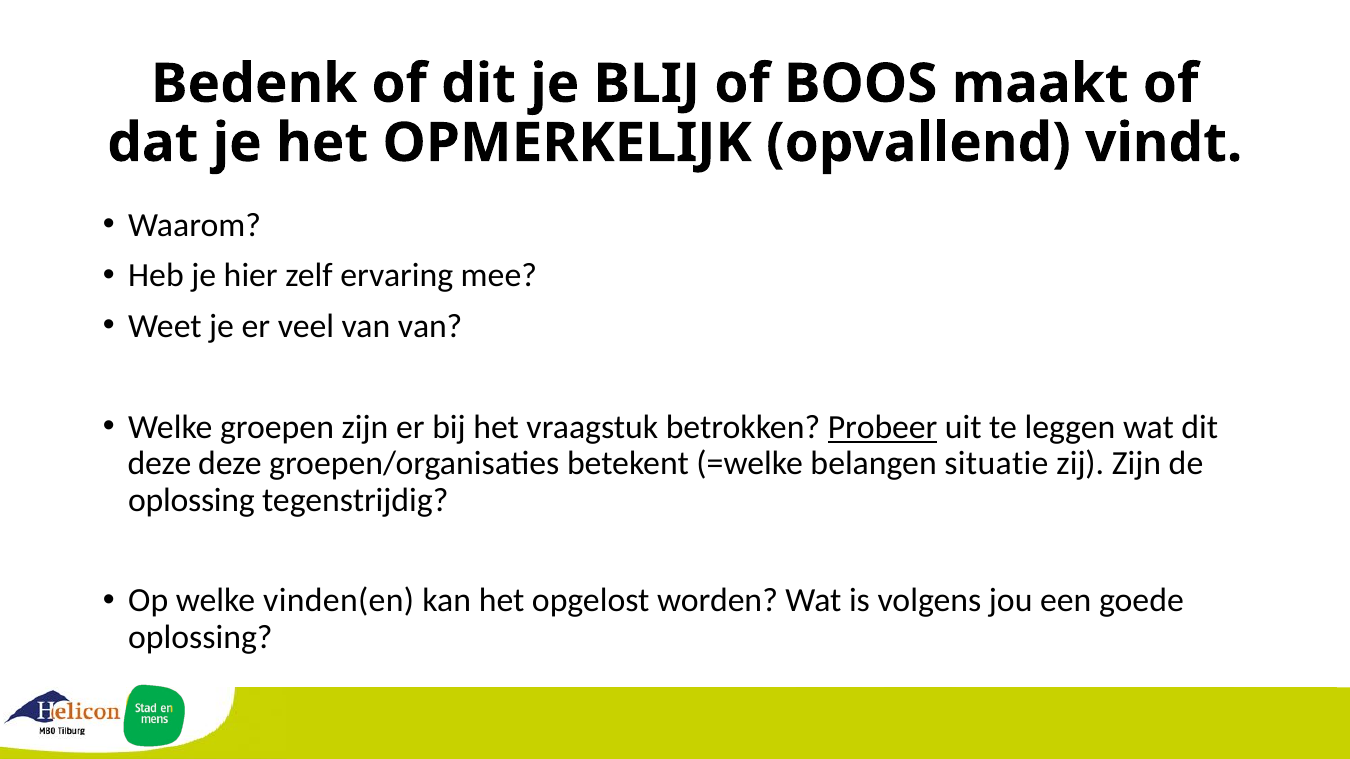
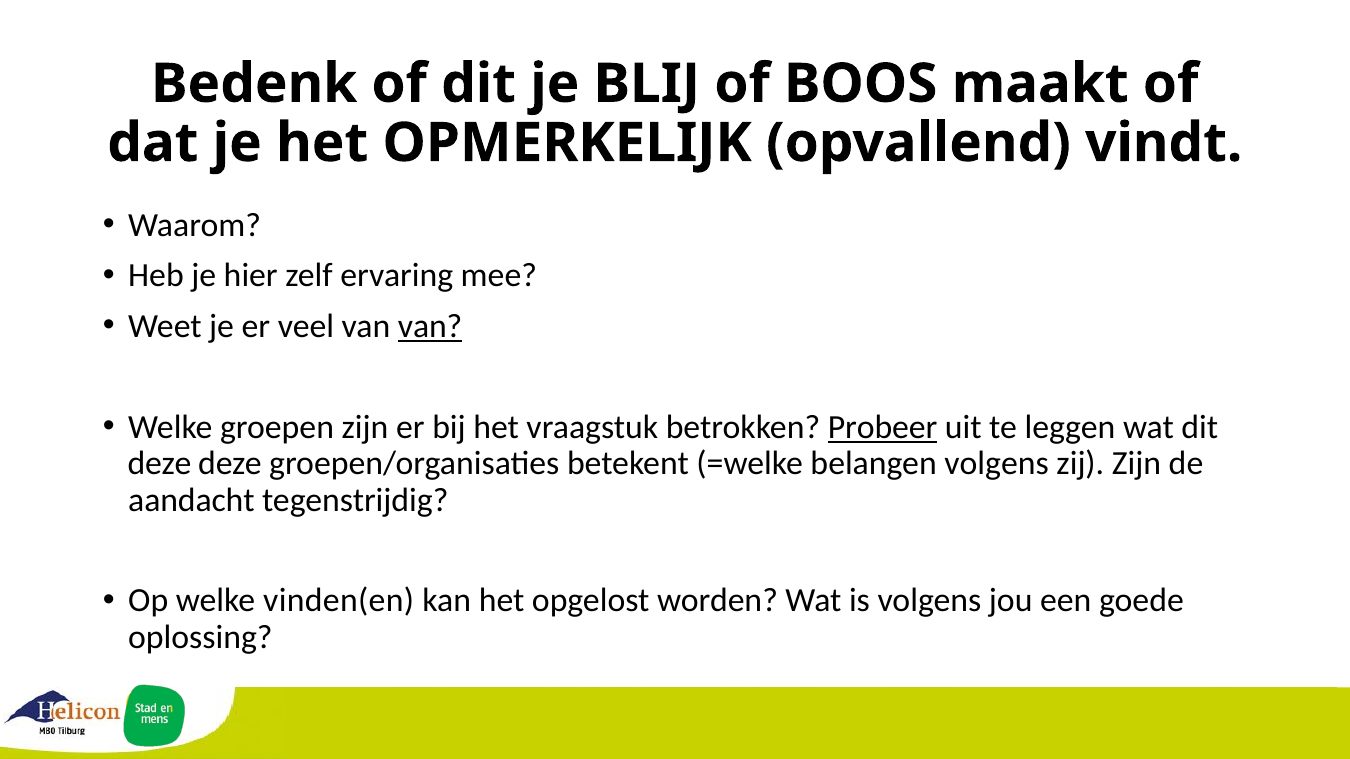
van underline: none -> present (430, 326)
belangen situatie: situatie -> volgens (997, 464)
oplossing: oplossing -> aandacht (191, 500)
